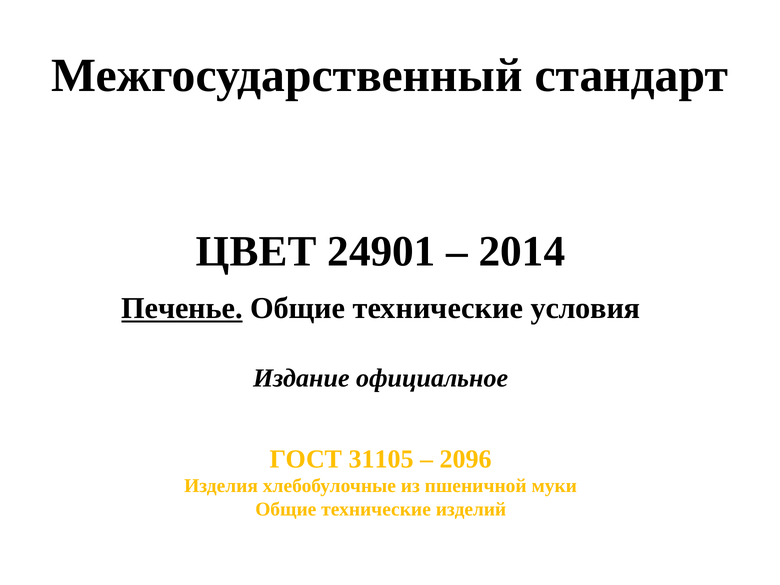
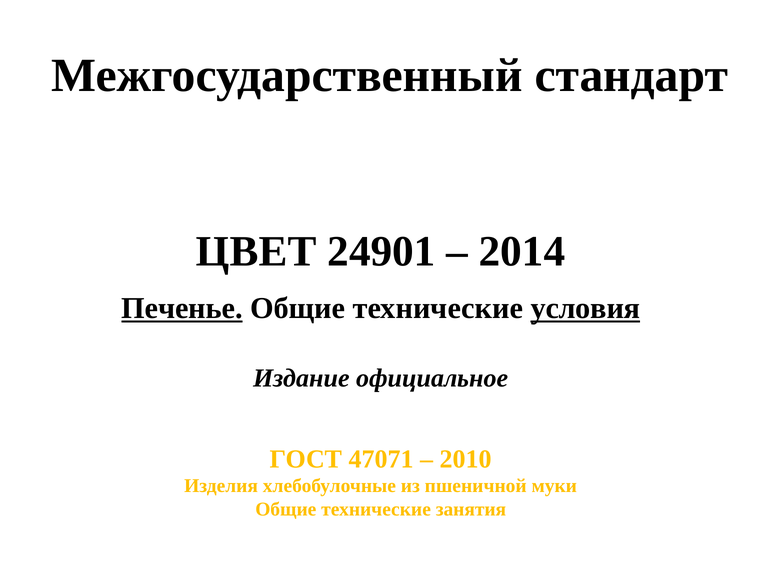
условия underline: none -> present (585, 308)
31105: 31105 -> 47071 (381, 459)
2096: 2096 -> 2010 (466, 459)
изделий: изделий -> занятия (471, 509)
